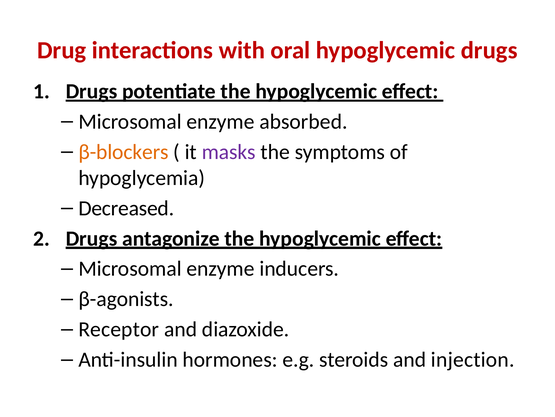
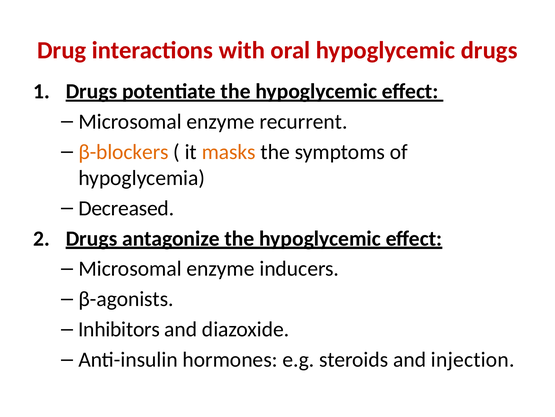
absorbed: absorbed -> recurrent (303, 121)
masks colour: purple -> orange (229, 152)
Receptor: Receptor -> Inhibitors (119, 329)
